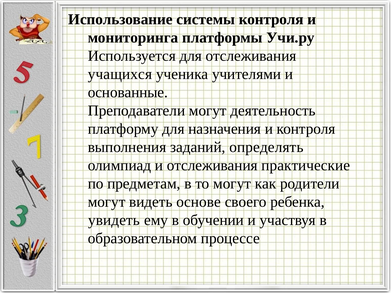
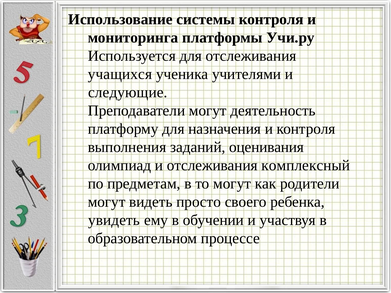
основанные: основанные -> следующие (128, 92)
определять: определять -> оценивания (267, 147)
практические: практические -> комплексный (306, 165)
основе: основе -> просто (199, 202)
